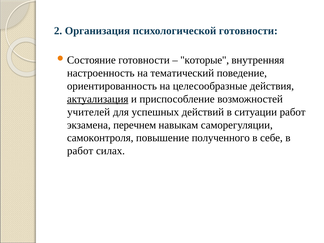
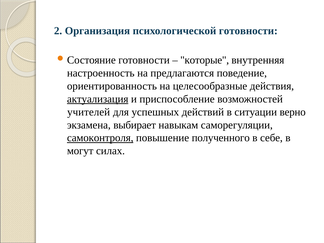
тематический: тематический -> предлагаются (182, 73)
ситуации работ: работ -> верно (293, 112)
перечнем: перечнем -> выбирает (135, 125)
самоконтроля underline: none -> present (100, 138)
работ: работ -> могут (80, 151)
